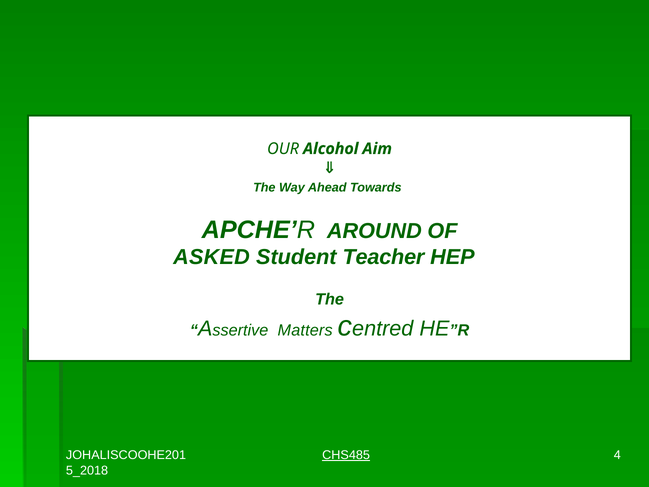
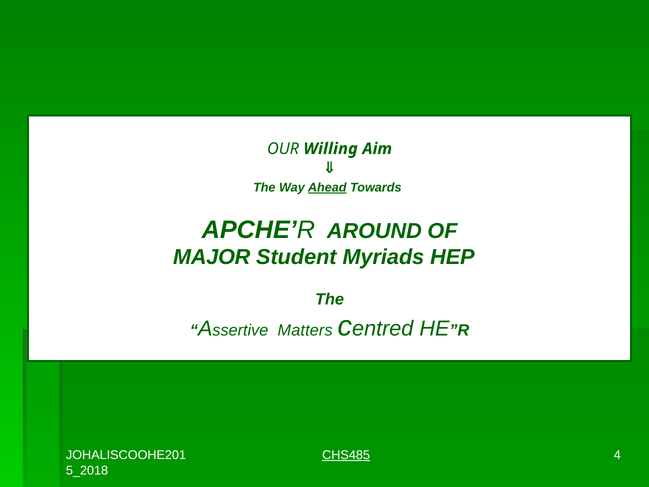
Alcohol: Alcohol -> Willing (331, 149)
Ahead underline: none -> present (327, 188)
ASKED: ASKED -> MAJOR (212, 257)
Teacher: Teacher -> Myriads (383, 257)
